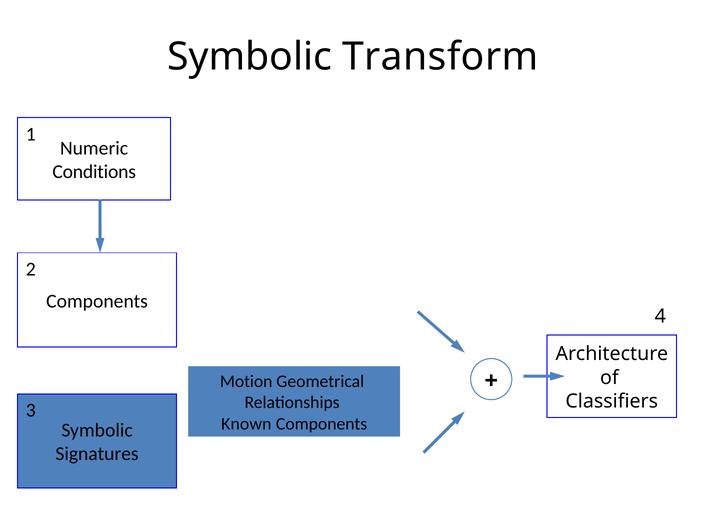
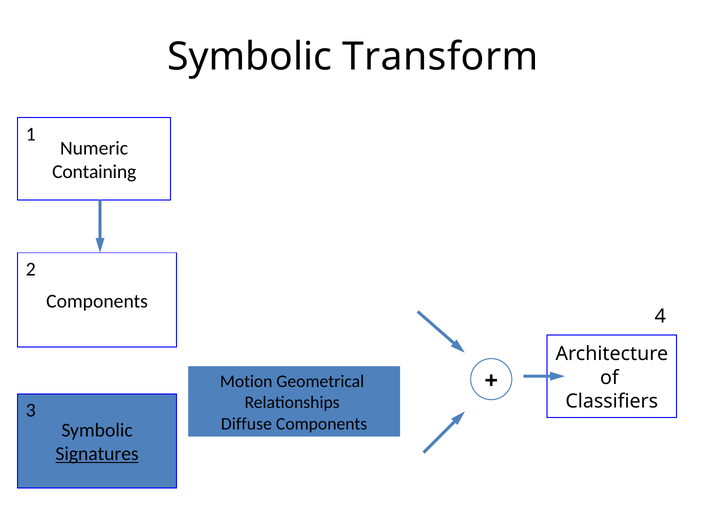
Conditions: Conditions -> Containing (94, 172)
Known: Known -> Diffuse (246, 424)
Signatures underline: none -> present (97, 454)
